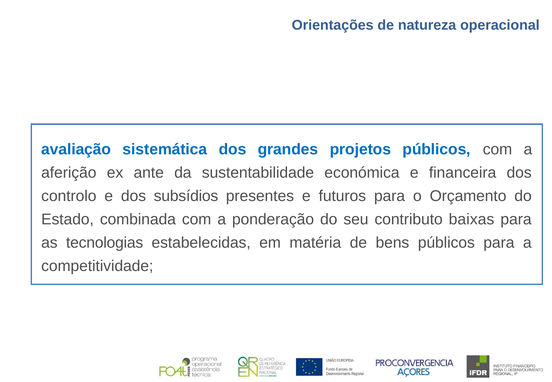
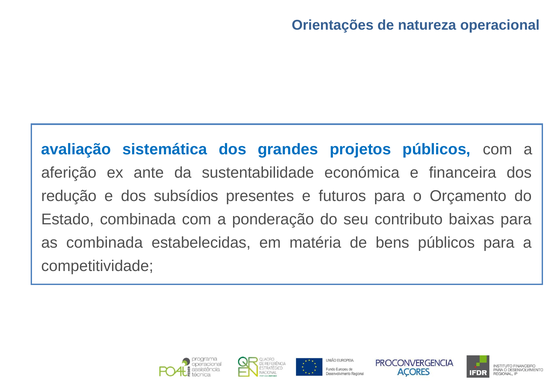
controlo: controlo -> redução (69, 196)
as tecnologias: tecnologias -> combinada (105, 243)
